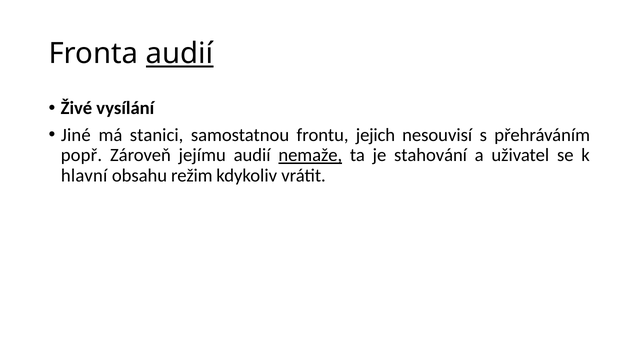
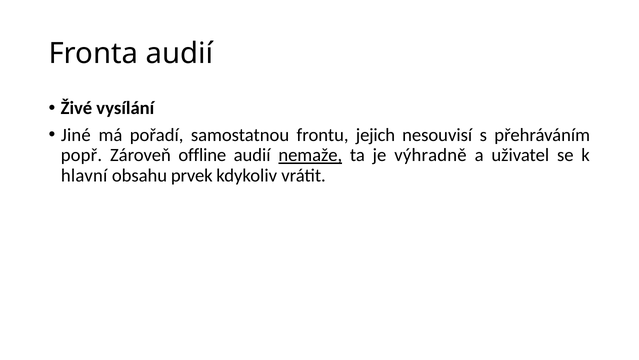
audií underline: present -> none (180, 54)
stanici: stanici -> pořadí (157, 135)
jejímu: jejímu -> offline (202, 155)
stahování: stahování -> výhradně (430, 155)
režim: režim -> prvek (192, 175)
